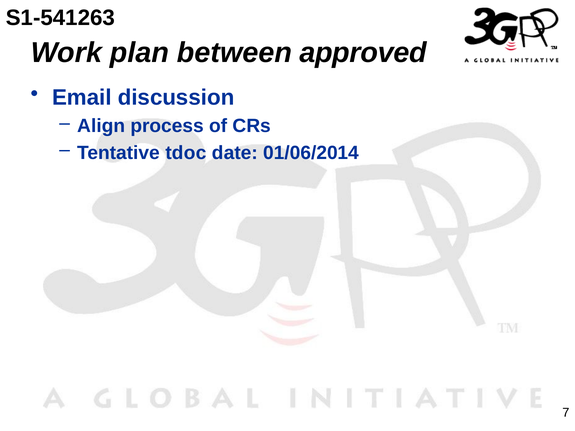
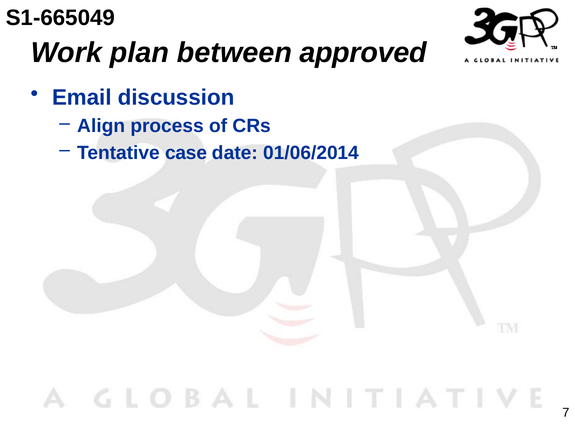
S1-541263: S1-541263 -> S1-665049 (60, 18)
tdoc: tdoc -> case (186, 153)
